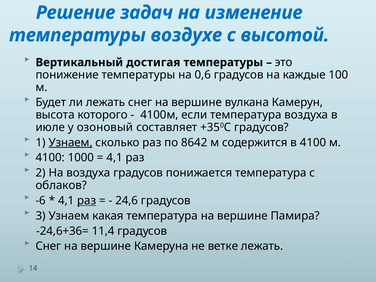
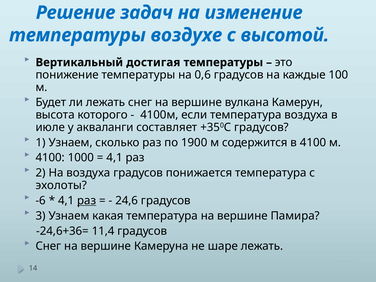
озоновый: озоновый -> акваланги (105, 127)
Узнаем underline: present -> none (71, 142)
8642: 8642 -> 1900 (194, 142)
облаков: облаков -> эхолоты (61, 185)
ветке: ветке -> шаре (223, 246)
